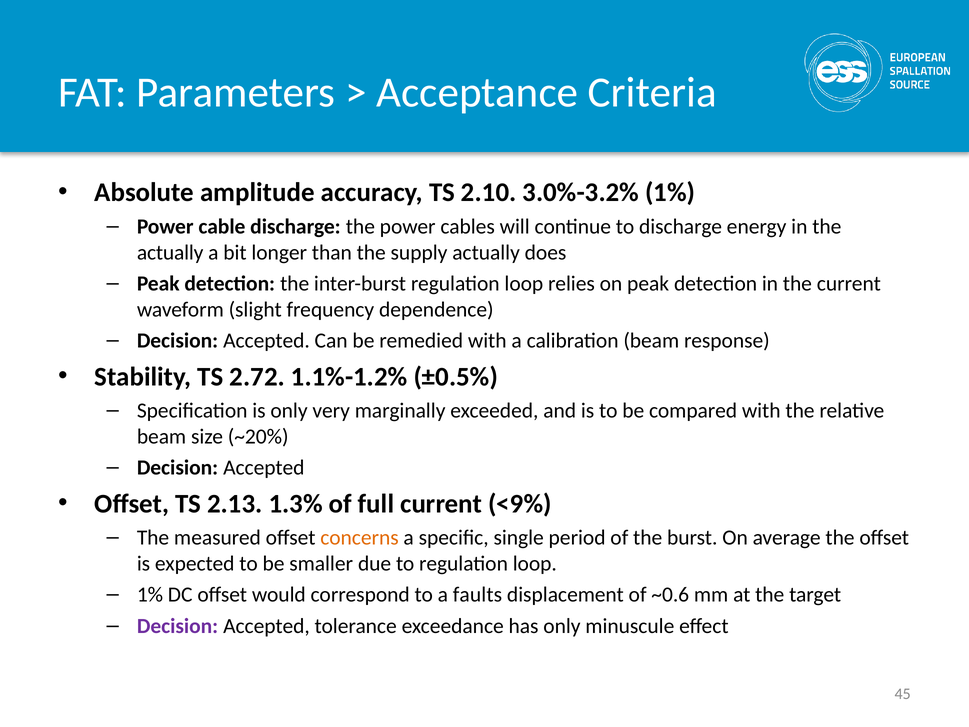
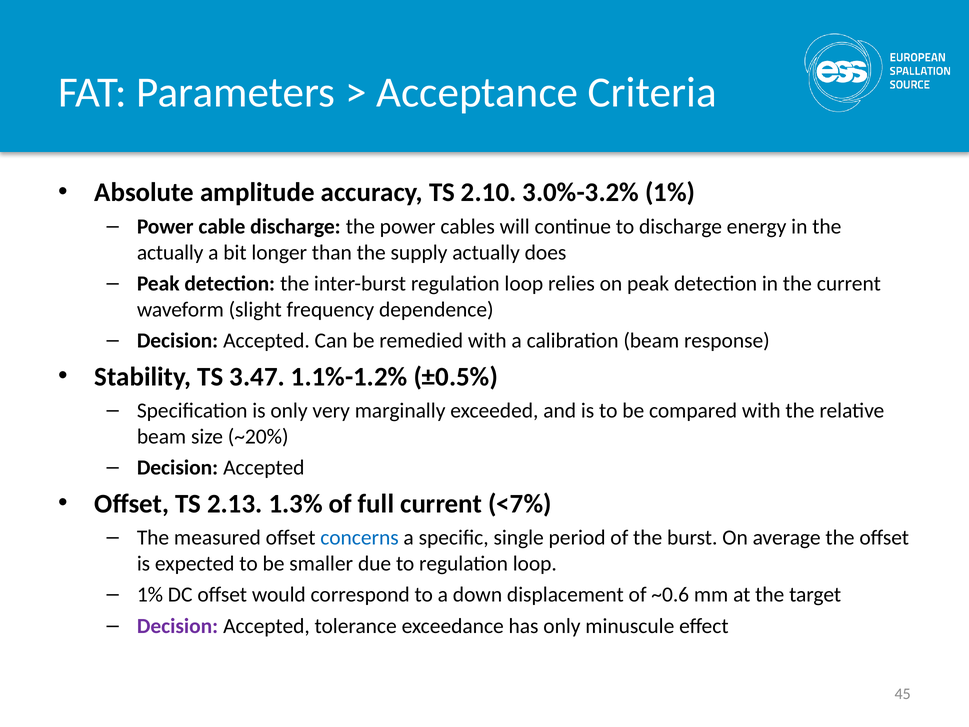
2.72: 2.72 -> 3.47 (257, 376)
<9%: <9% -> <7% (520, 503)
concerns colour: orange -> blue (359, 538)
faults: faults -> down (477, 595)
